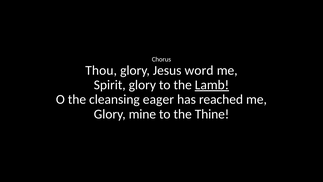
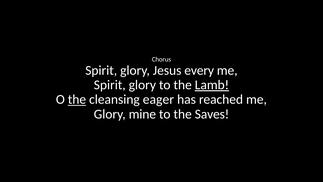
Thou: Thou -> Spirit (101, 70)
word: word -> every (199, 70)
the underline: none -> present (77, 99)
Thine: Thine -> Saves (212, 114)
